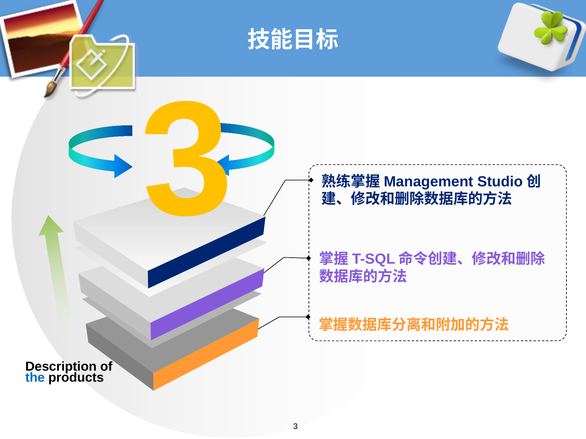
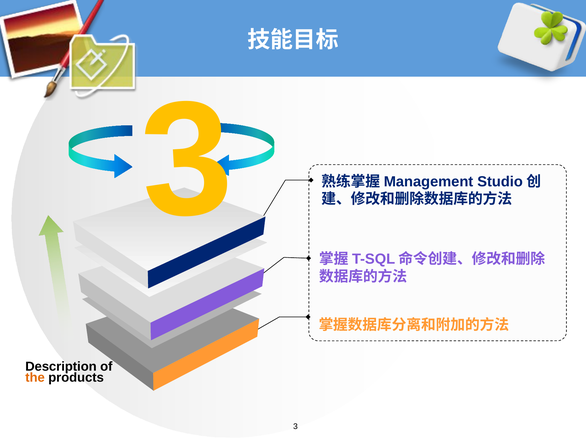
the colour: blue -> orange (35, 378)
